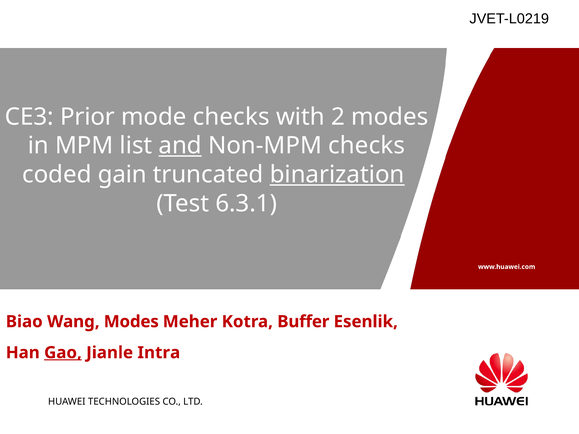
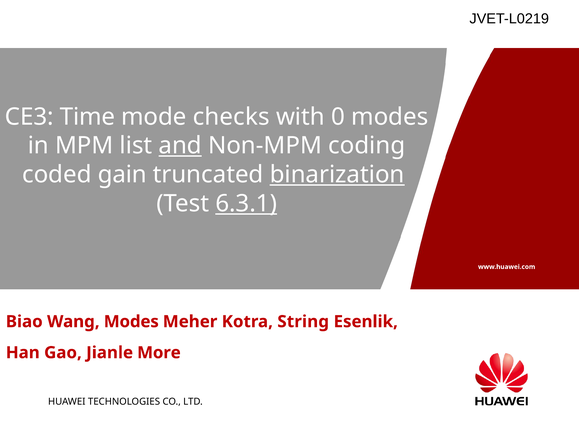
Prior: Prior -> Time (88, 117)
2: 2 -> 0 (338, 117)
Non-MPM checks: checks -> coding (367, 146)
6.3.1 underline: none -> present (246, 204)
Buffer: Buffer -> String (303, 322)
Gao underline: present -> none (63, 353)
Intra: Intra -> More (159, 353)
